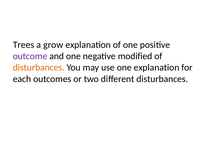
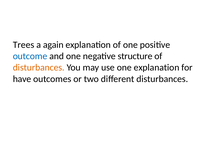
grow: grow -> again (53, 45)
outcome colour: purple -> blue (30, 56)
modified: modified -> structure (135, 56)
each: each -> have (22, 79)
